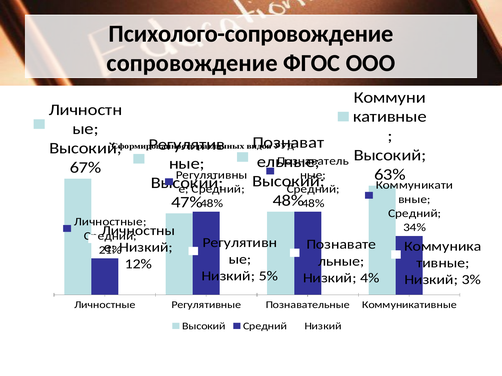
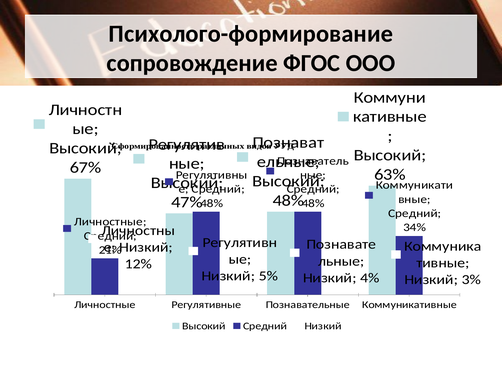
Психолого-сопровождение: Психолого-сопровождение -> Психолого-формирование (251, 34)
